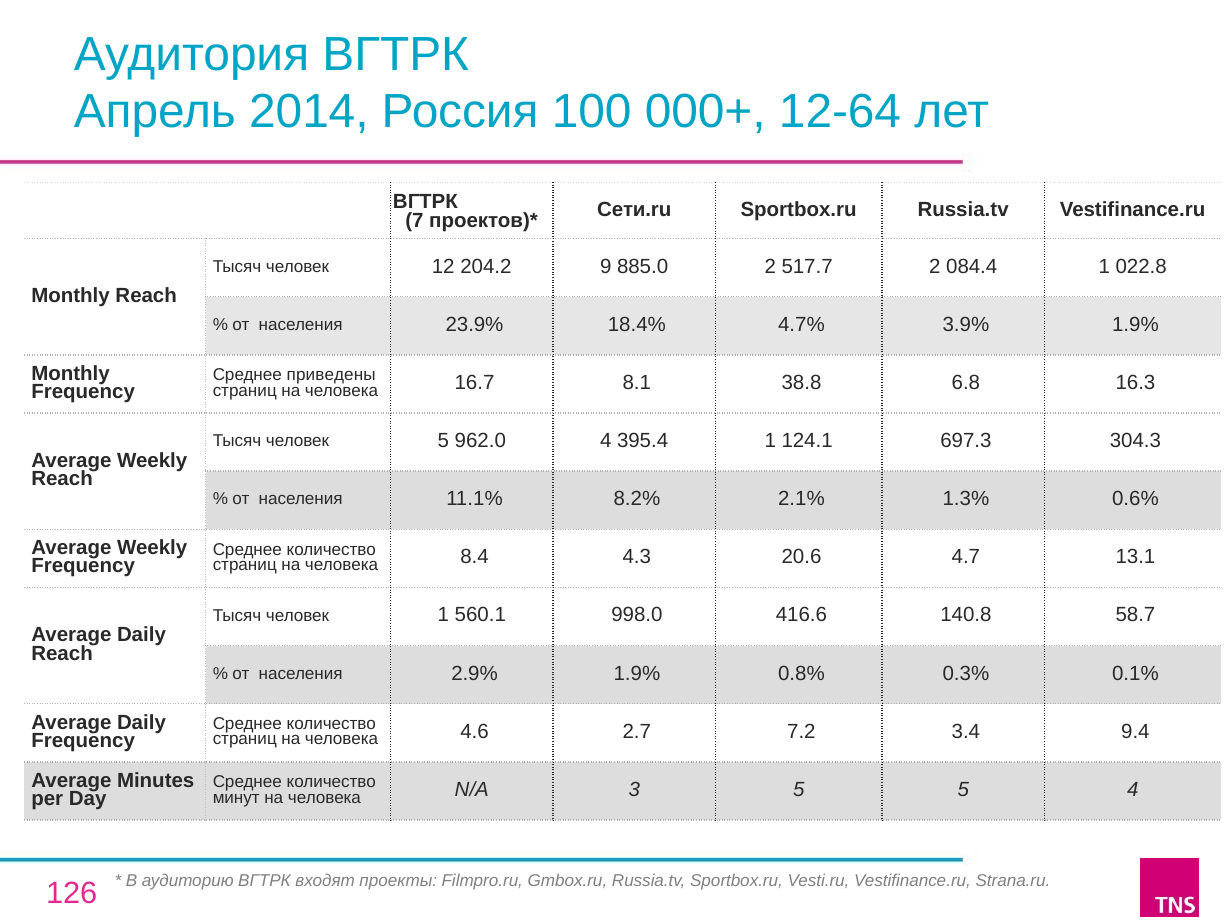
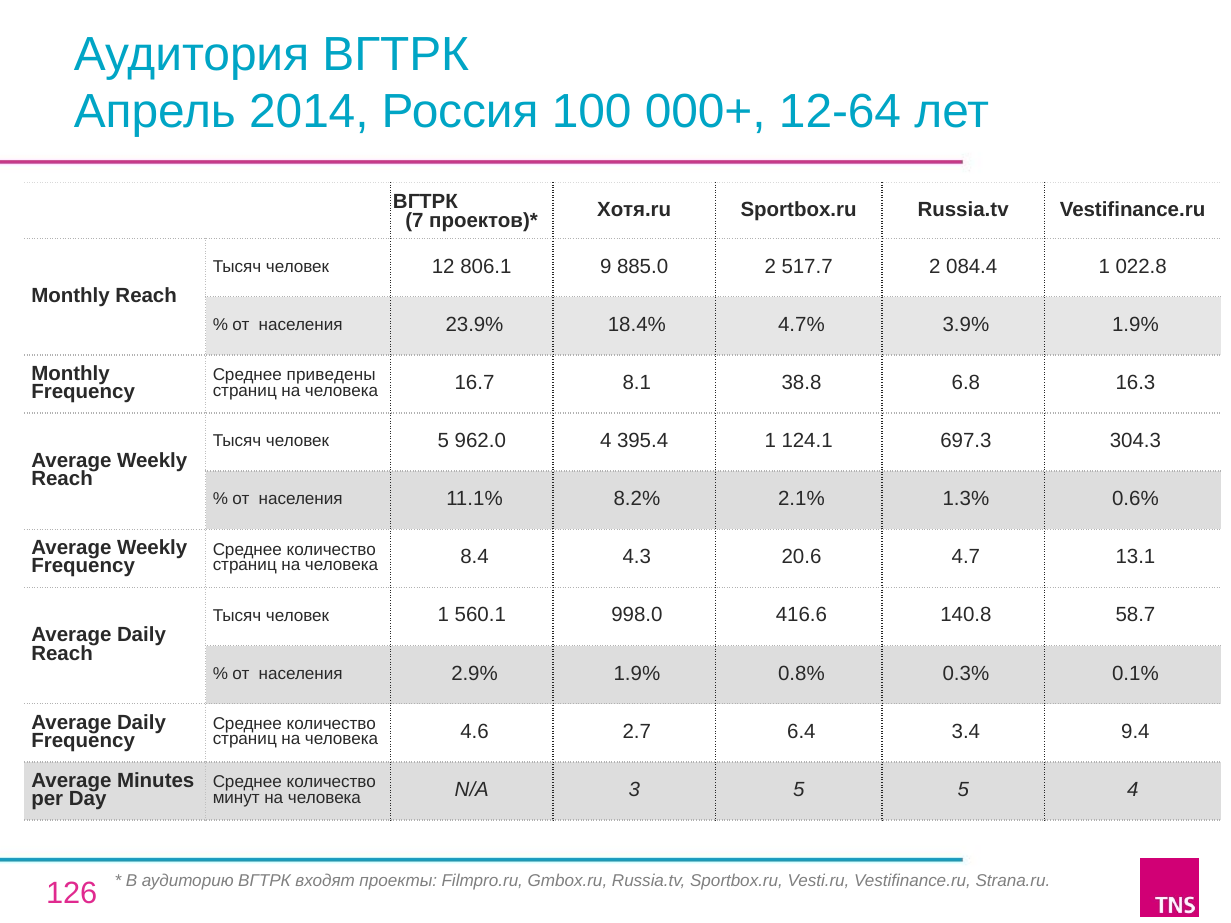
Сети.ru: Сети.ru -> Хотя.ru (634, 209)
204.2: 204.2 -> 806.1 (486, 266)
7.2: 7.2 -> 6.4 (801, 732)
